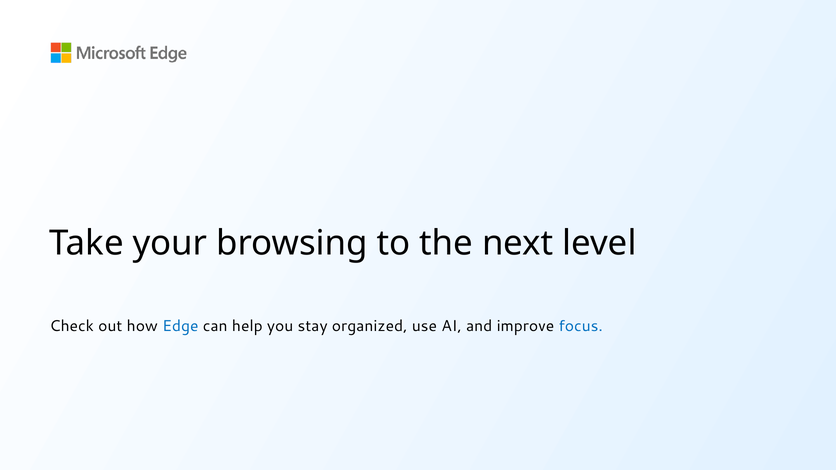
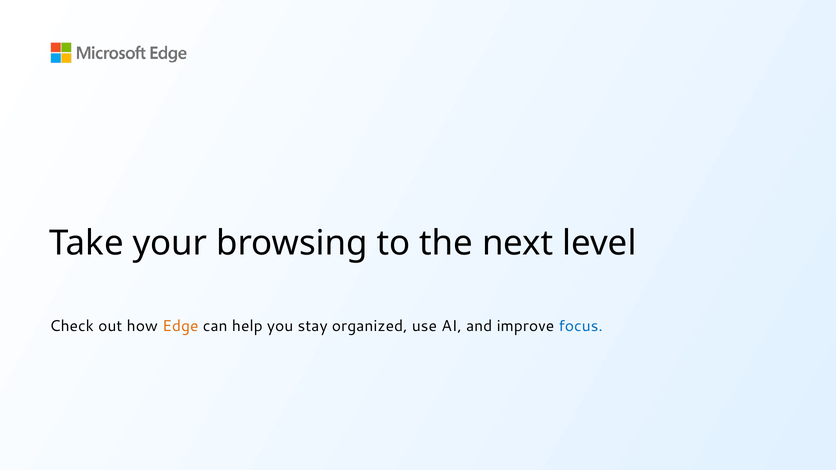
Edge colour: blue -> orange (180, 326)
